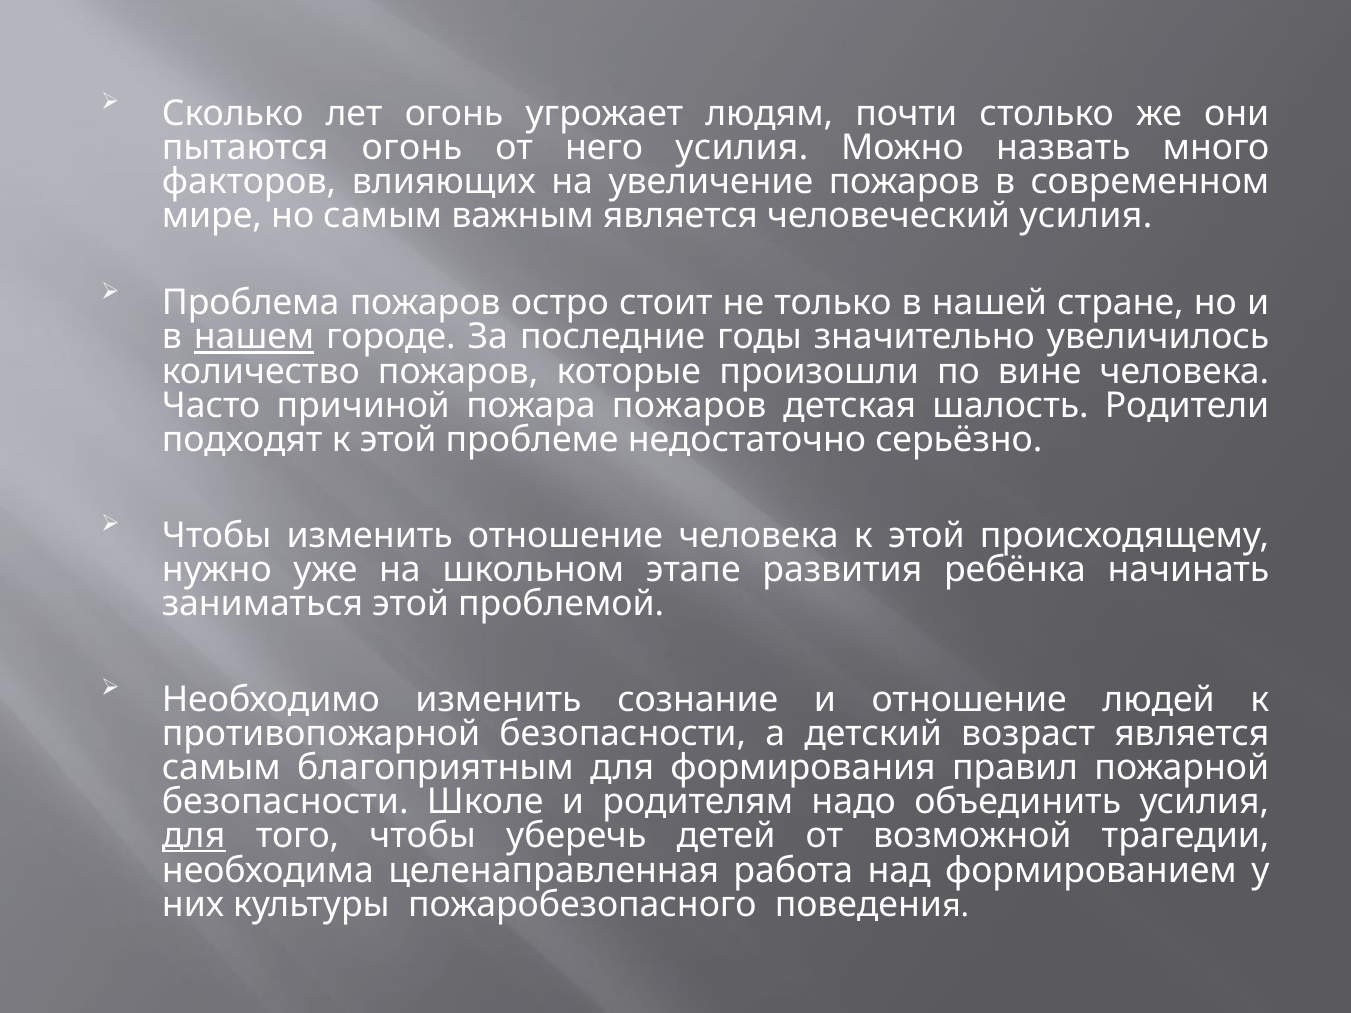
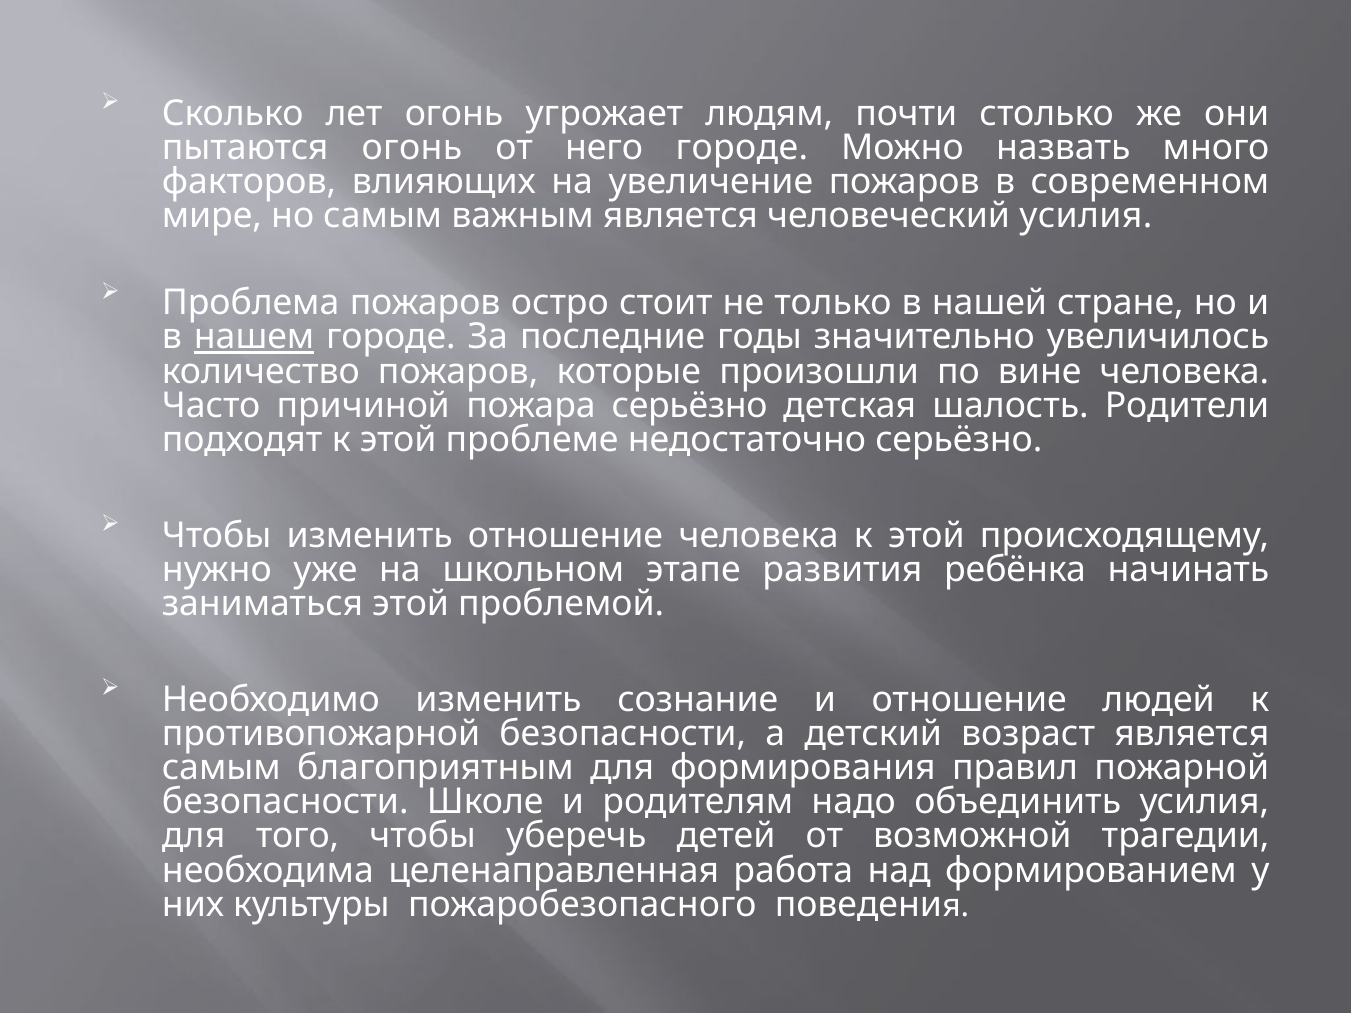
него усилия: усилия -> городе (742, 148)
пожара пожаров: пожаров -> серьёзно (690, 406)
для underline: present -> none (194, 836)
